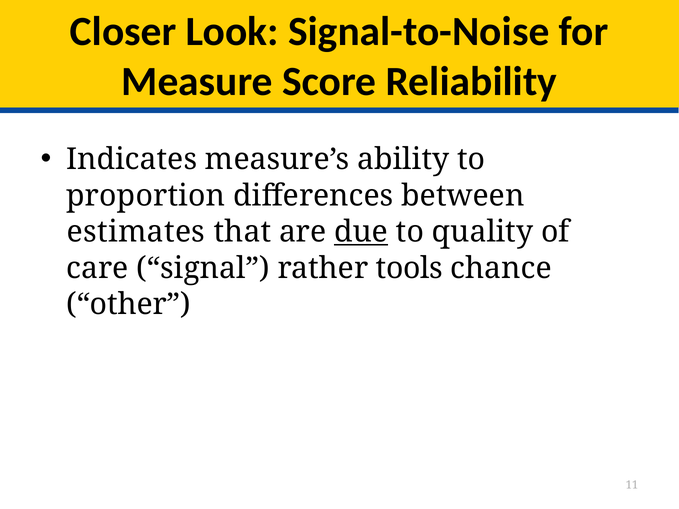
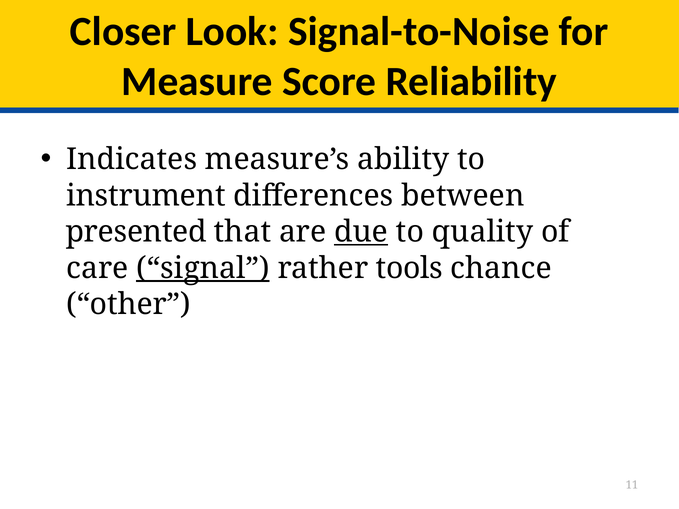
proportion: proportion -> instrument (146, 196)
estimates: estimates -> presented (136, 232)
signal underline: none -> present (203, 268)
